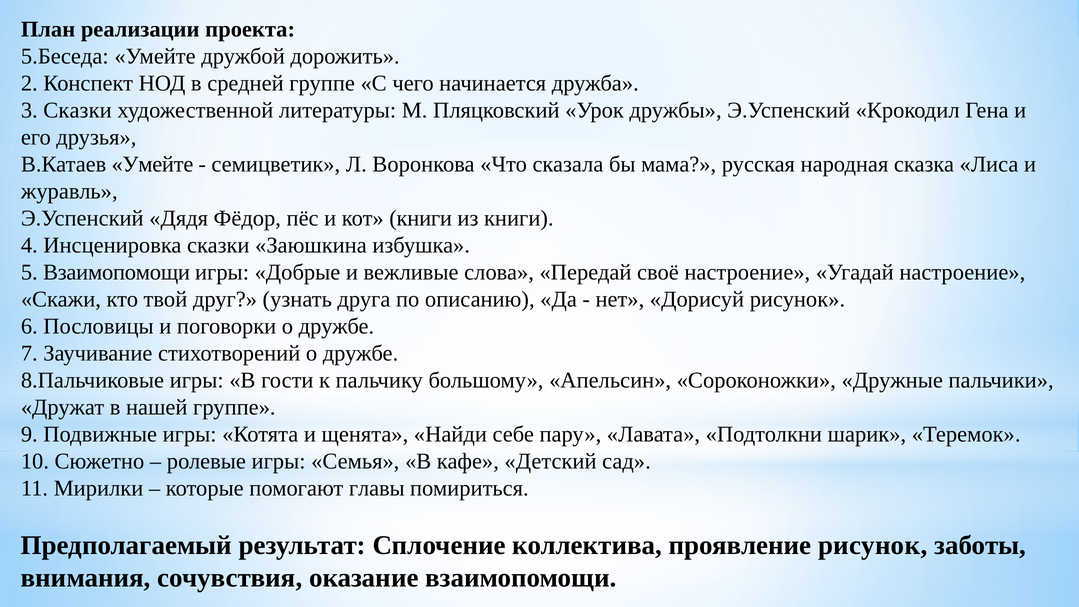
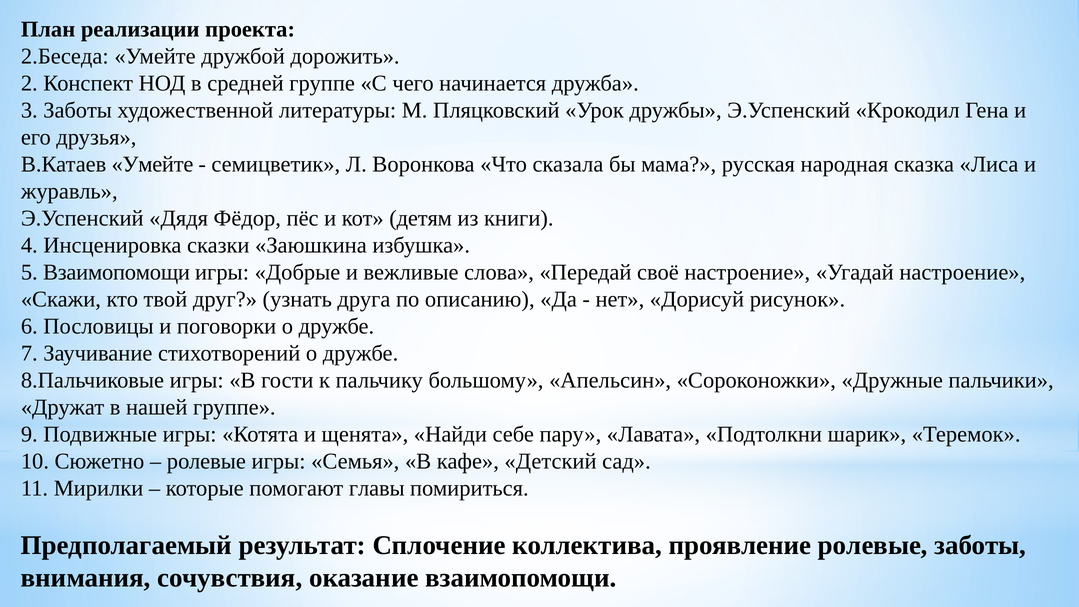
5.Беседа: 5.Беседа -> 2.Беседа (65, 56)
3 Сказки: Сказки -> Заботы (78, 110)
кот книги: книги -> детям (421, 218)
проявление рисунок: рисунок -> ролевые (873, 545)
